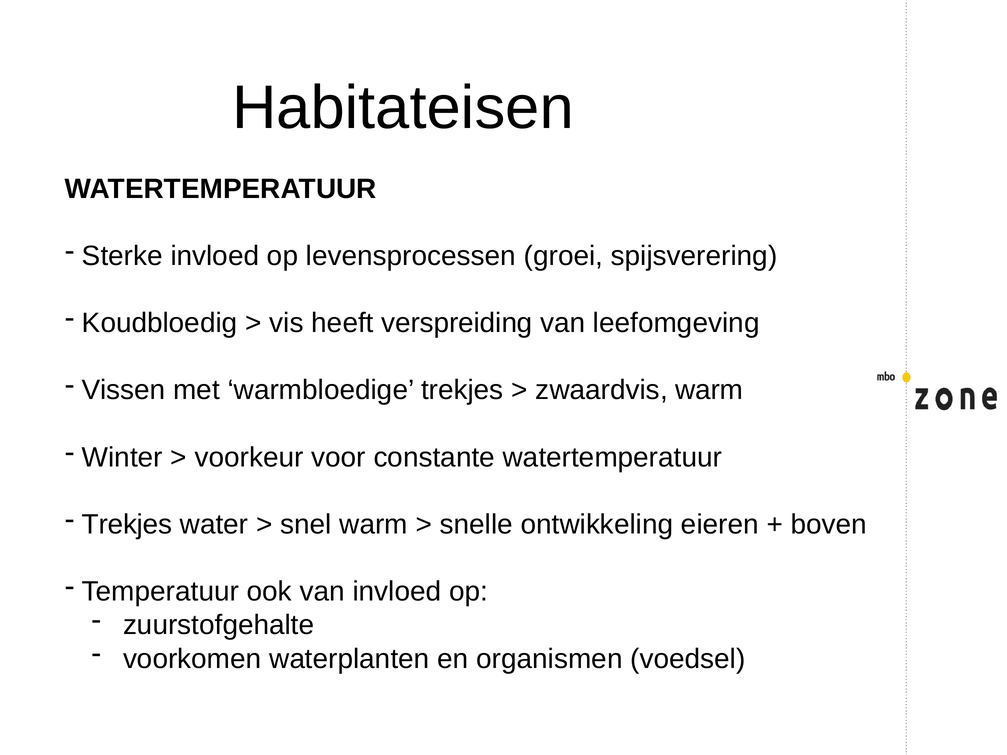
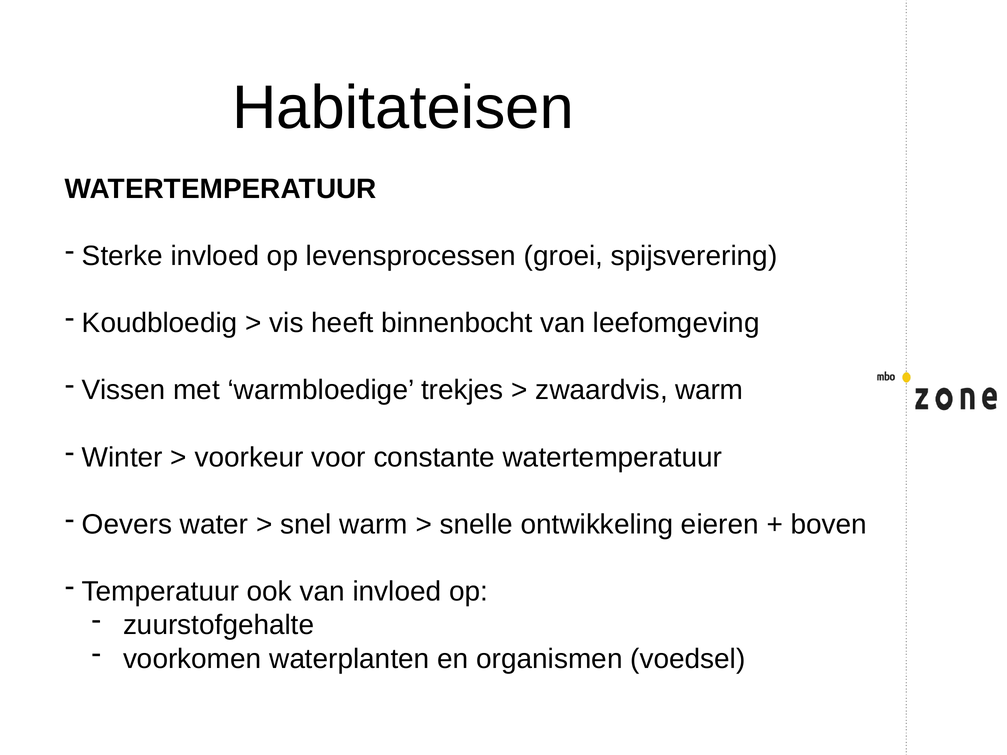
verspreiding: verspreiding -> binnenbocht (457, 323)
Trekjes: Trekjes -> Oevers (127, 525)
